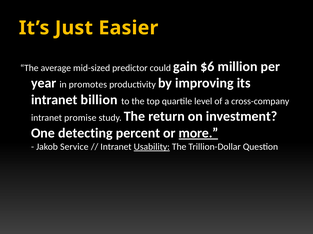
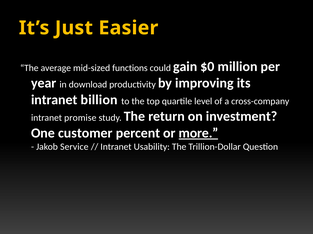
predictor: predictor -> functions (130, 68)
$6: $6 -> $0 (207, 67)
promotes: promotes -> download (88, 85)
detecting: detecting -> customer (85, 133)
Usability underline: present -> none (152, 147)
